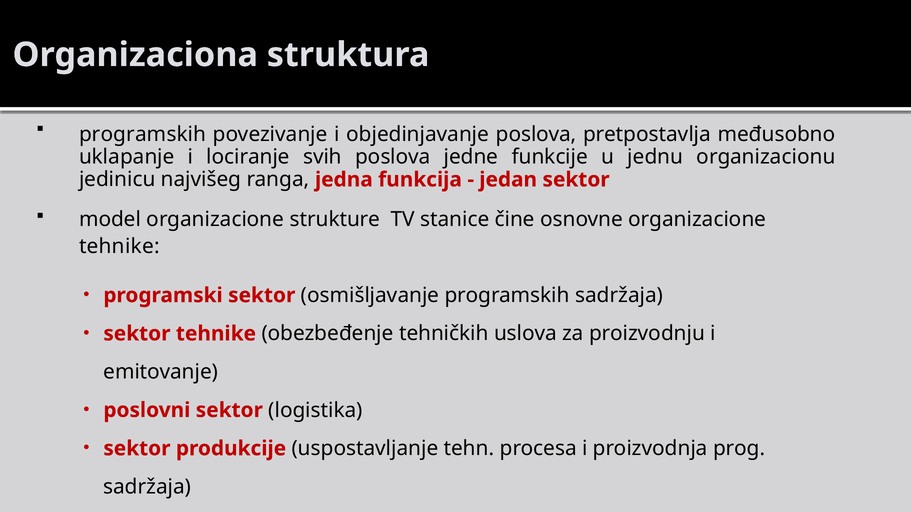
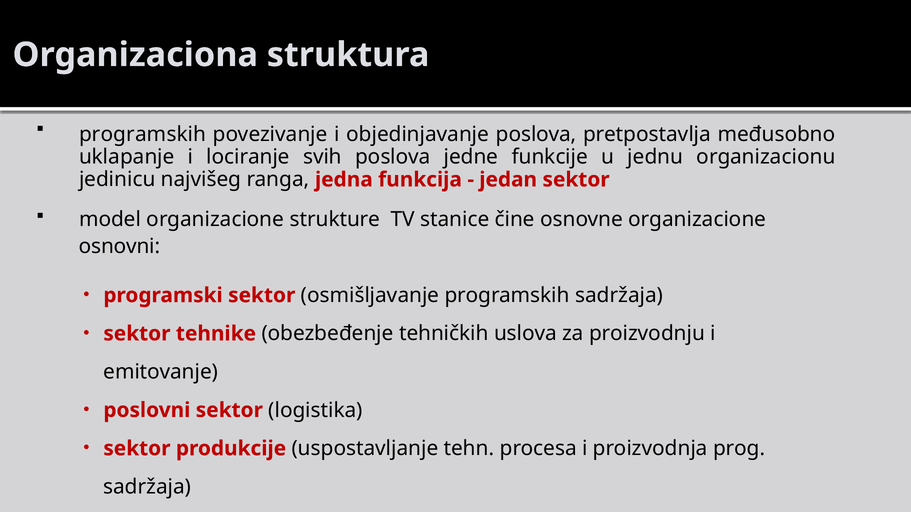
tehnike: tehnike -> osnovni (120, 246)
